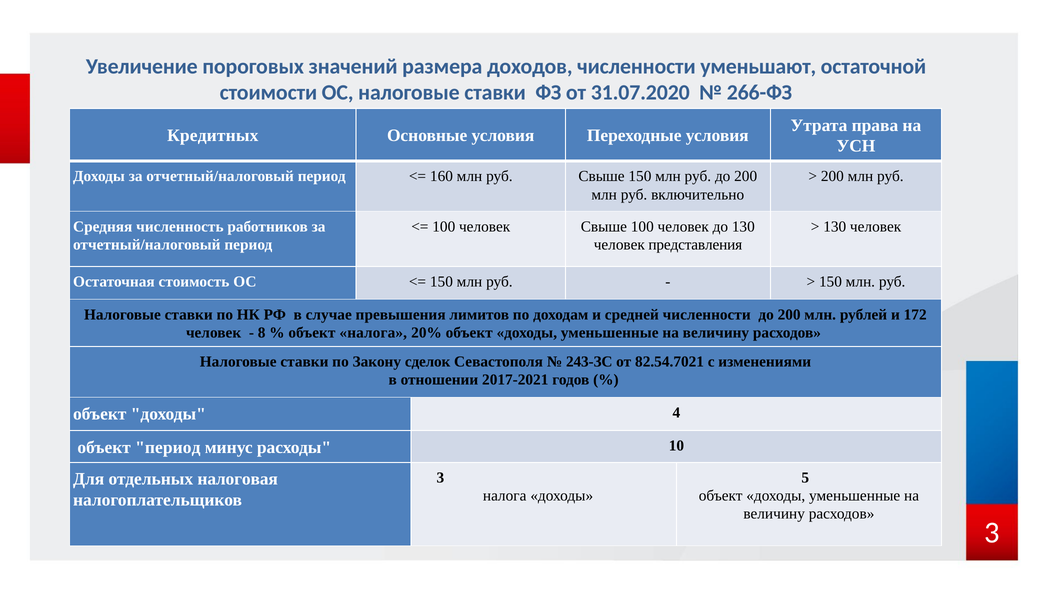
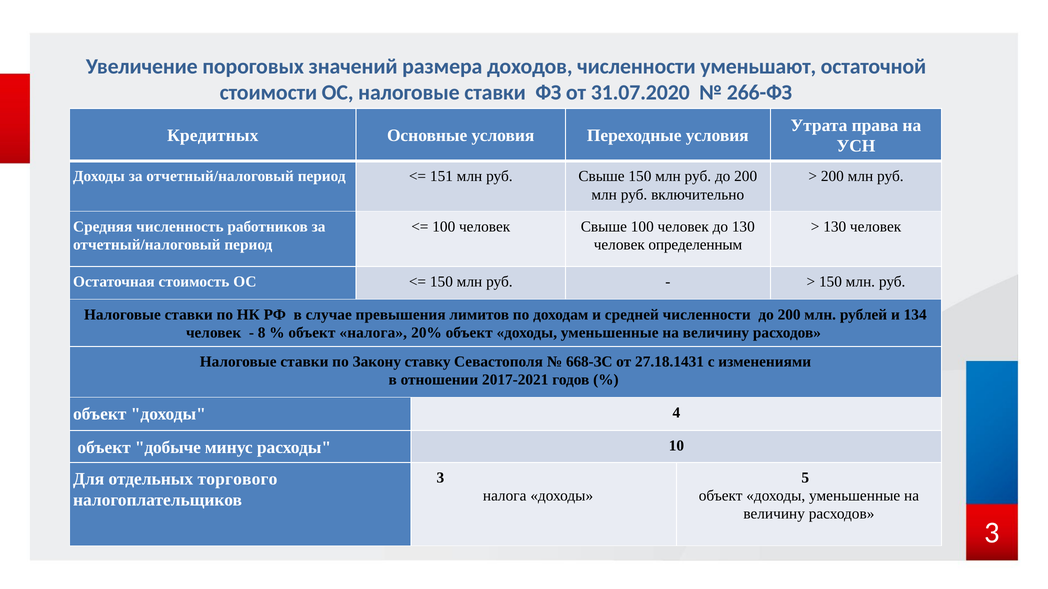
160: 160 -> 151 (441, 177)
представления: представления -> определенным (695, 245)
172: 172 -> 134 (915, 315)
сделок: сделок -> ставку (428, 362)
243-ЗС: 243-ЗС -> 668-ЗС (589, 362)
82.54.7021: 82.54.7021 -> 27.18.1431 (670, 362)
объект период: период -> добыче (168, 448)
налоговая: налоговая -> торгового (237, 479)
